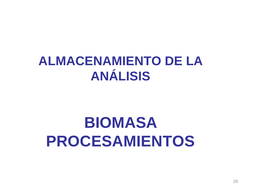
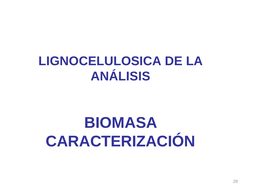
ALMACENAMIENTO: ALMACENAMIENTO -> LIGNOCELULOSICA (100, 61)
PROCESAMIENTOS: PROCESAMIENTOS -> CARACTERIZACIÓN (120, 141)
